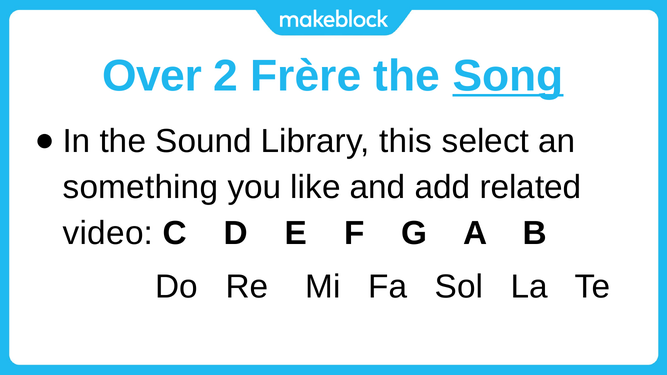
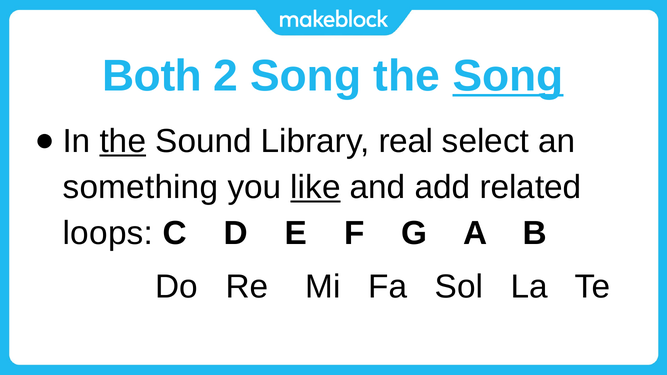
Over: Over -> Both (152, 76)
2 Frère: Frère -> Song (306, 76)
the underline: none -> present (123, 141)
this: this -> real (406, 141)
like underline: none -> present (316, 187)
video: video -> loops (108, 233)
